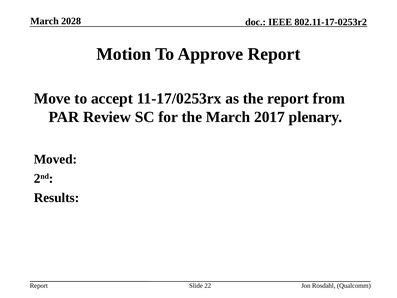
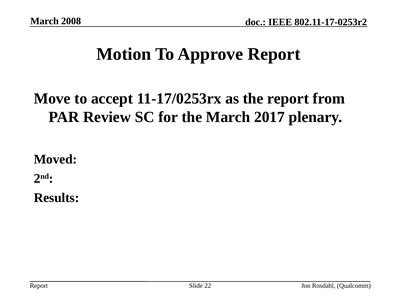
2028: 2028 -> 2008 (71, 21)
